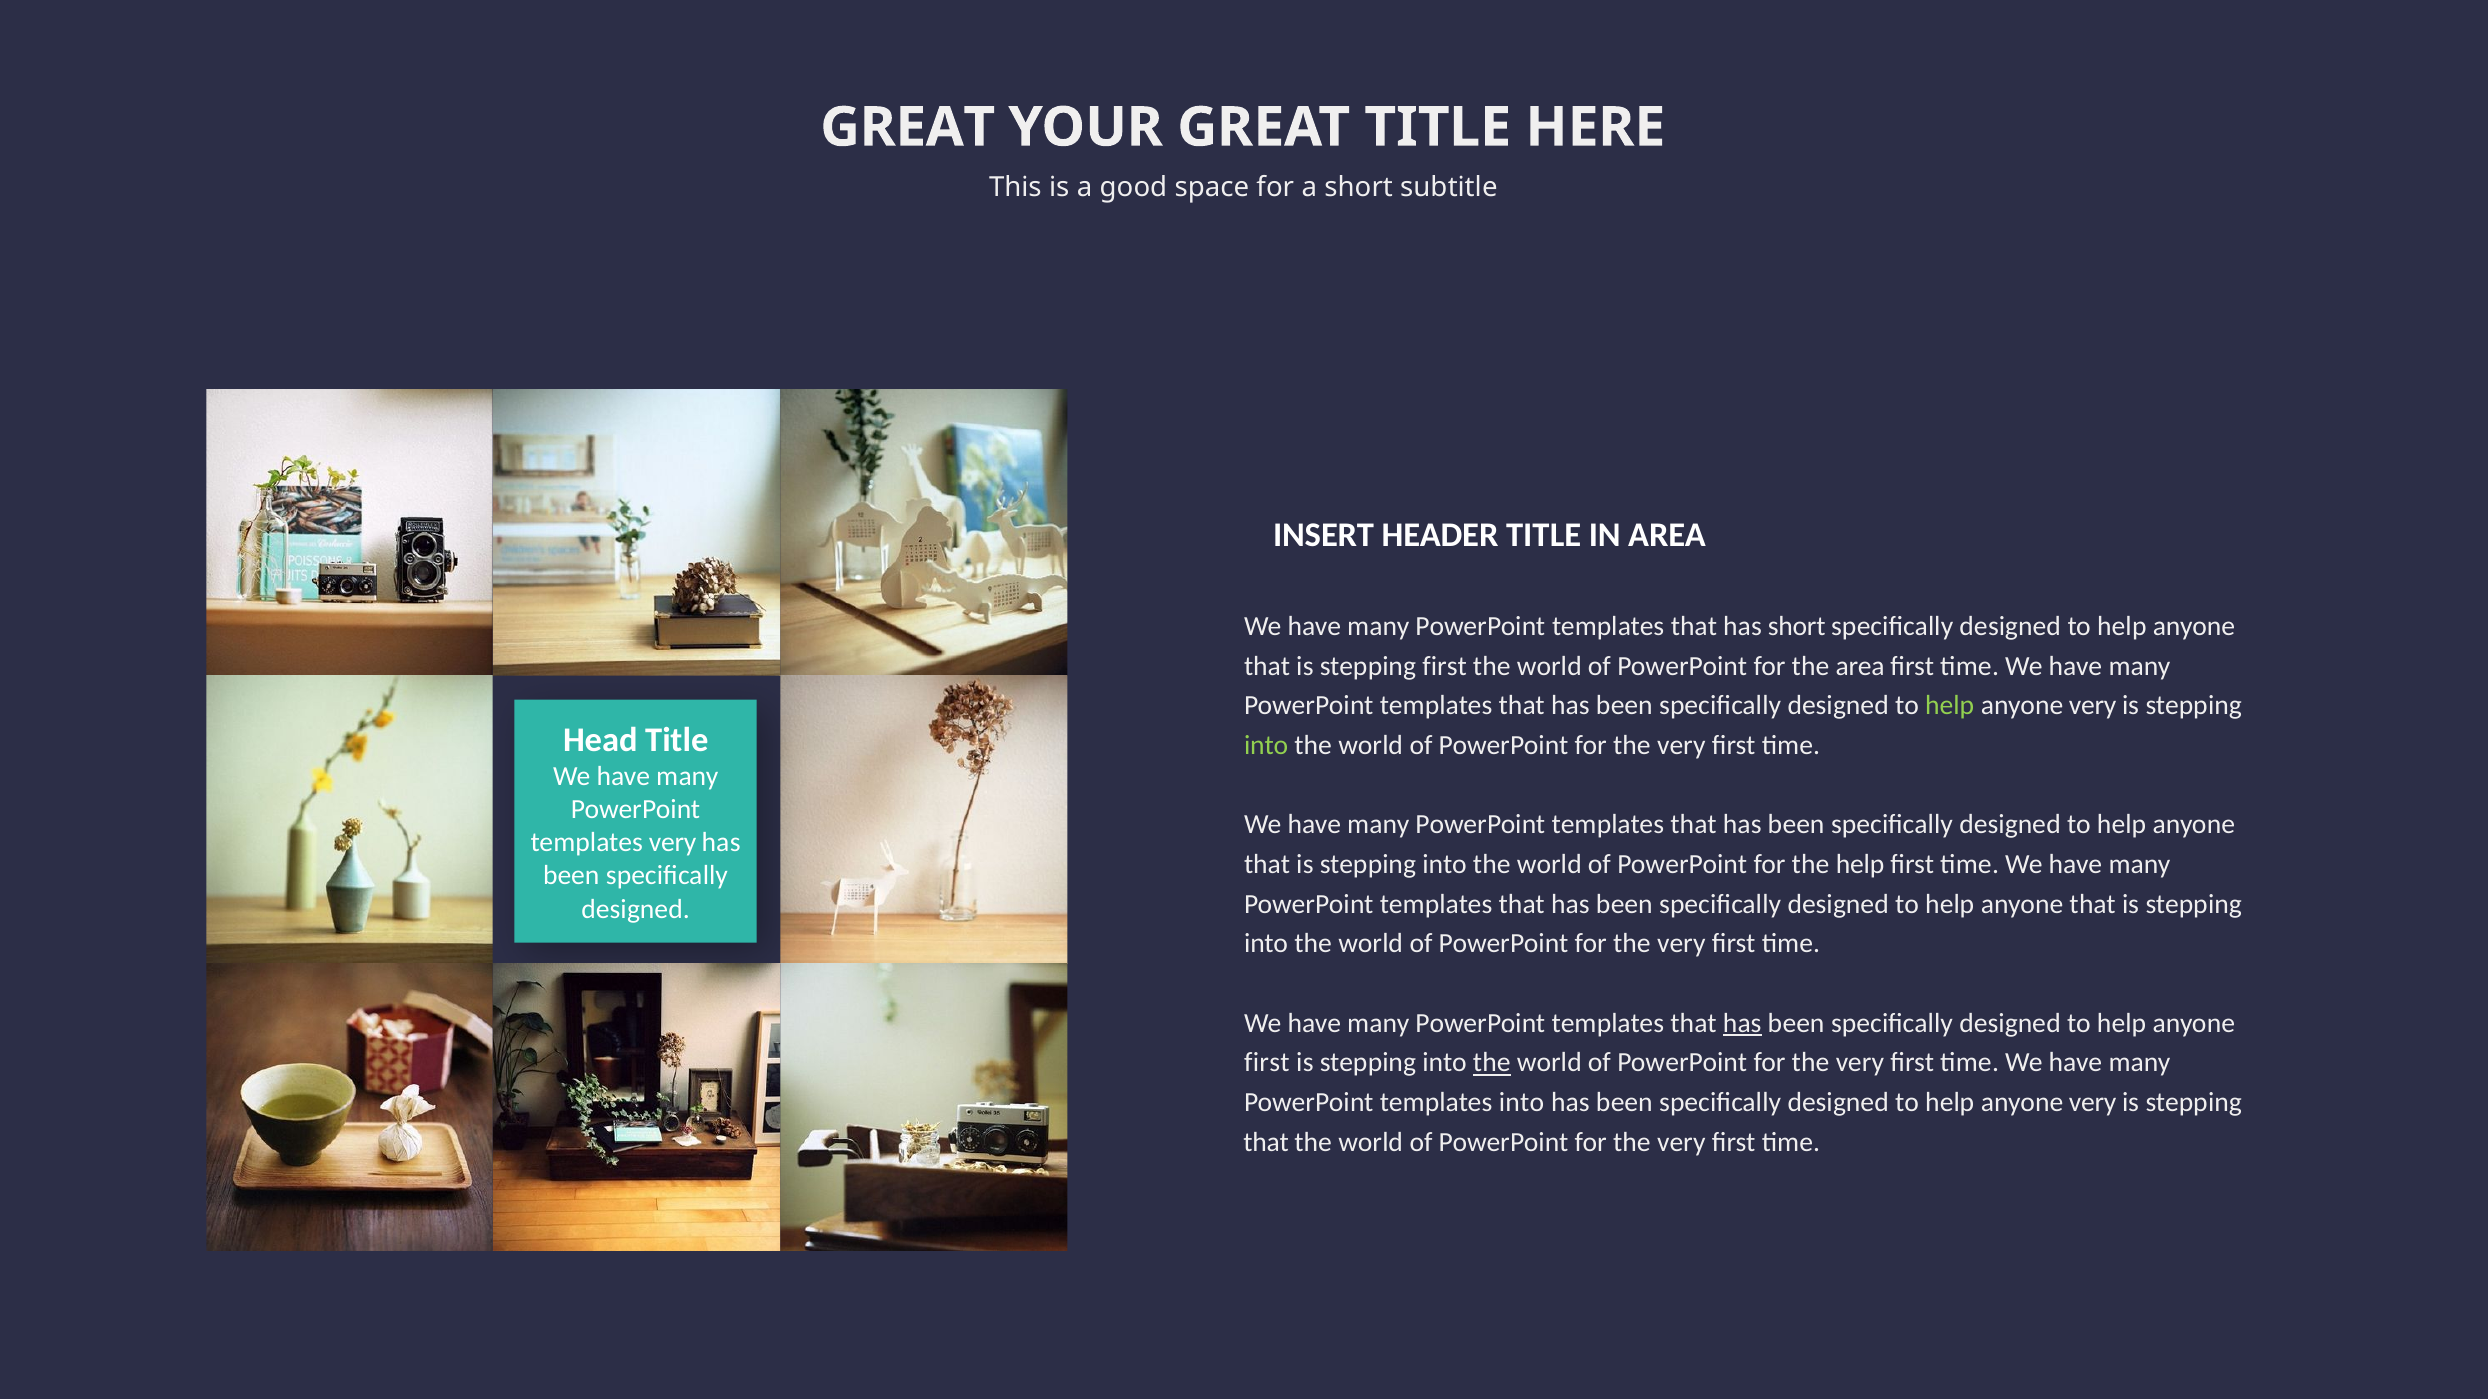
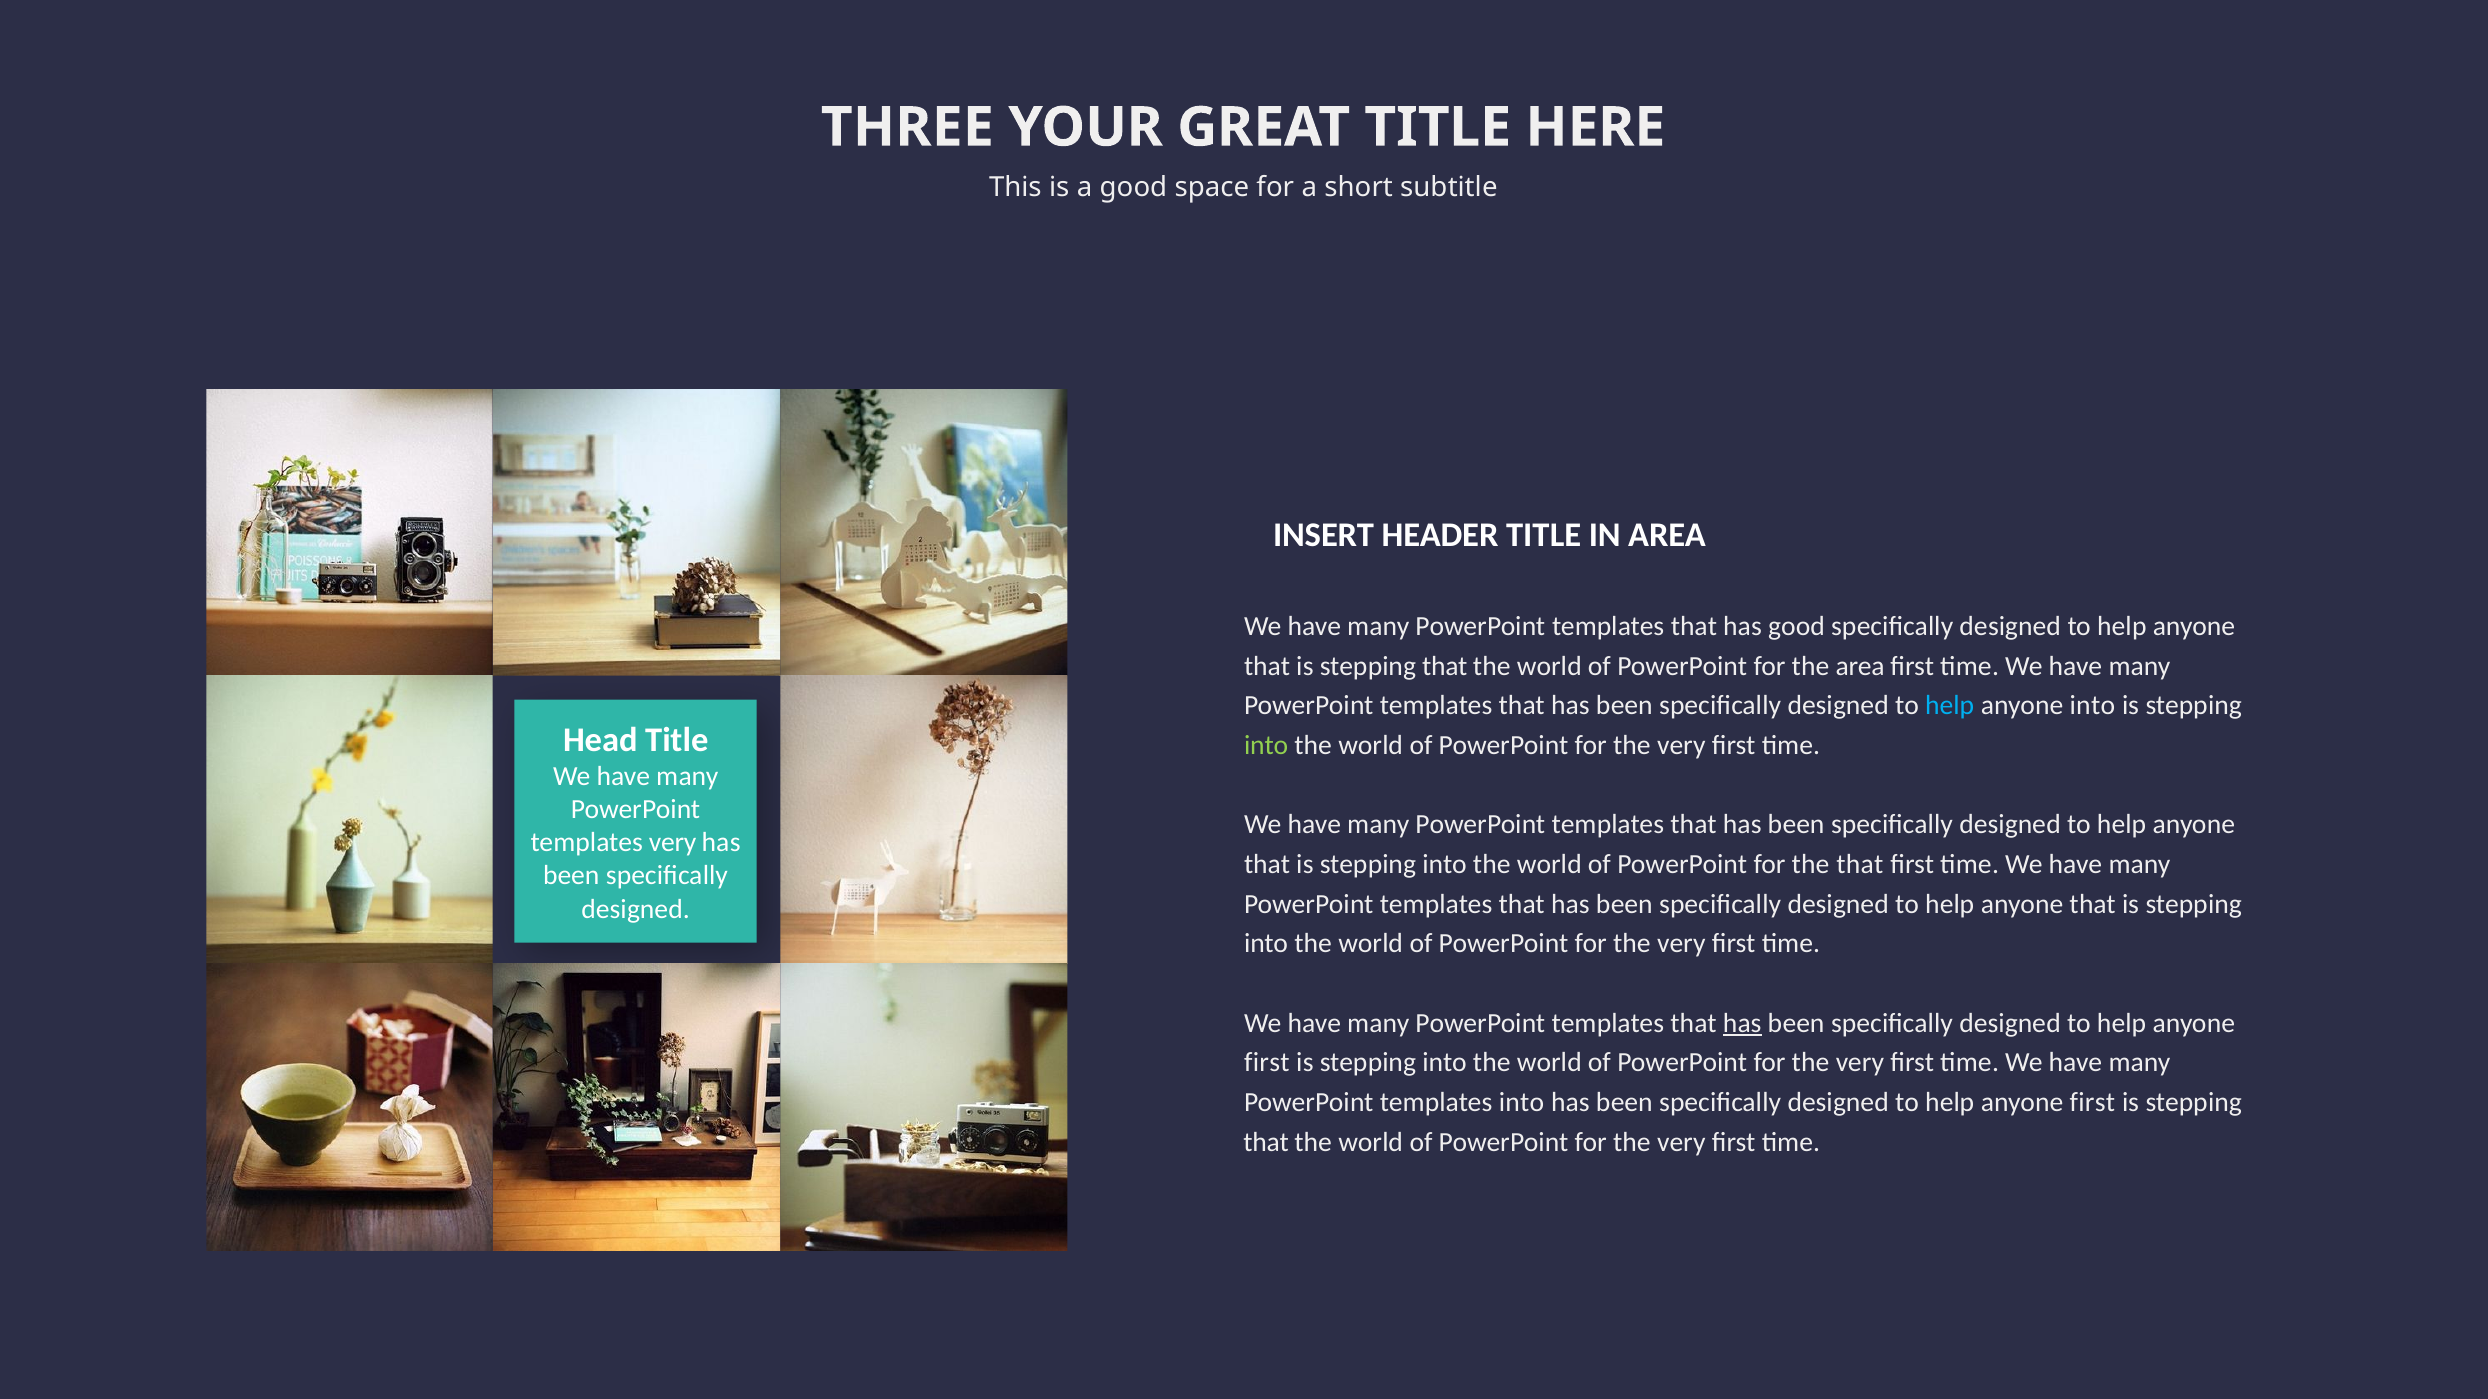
GREAT: GREAT -> THREE (907, 127)
has short: short -> good (1797, 627)
that is stepping first: first -> that (1445, 666)
help colour: light green -> light blue (1950, 706)
very: very -> into (2092, 706)
the help: help -> that (1860, 865)
the underline: present -> none (1492, 1063)
very: very -> first (2092, 1103)
